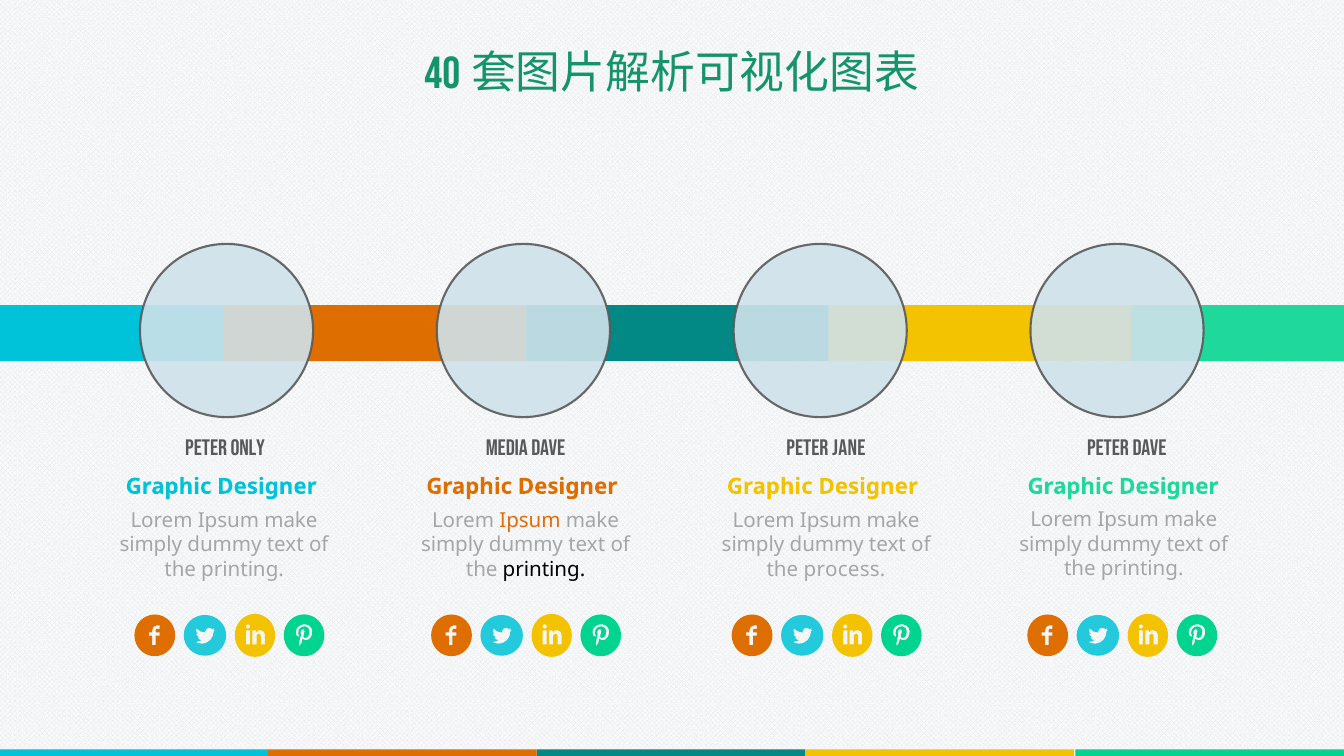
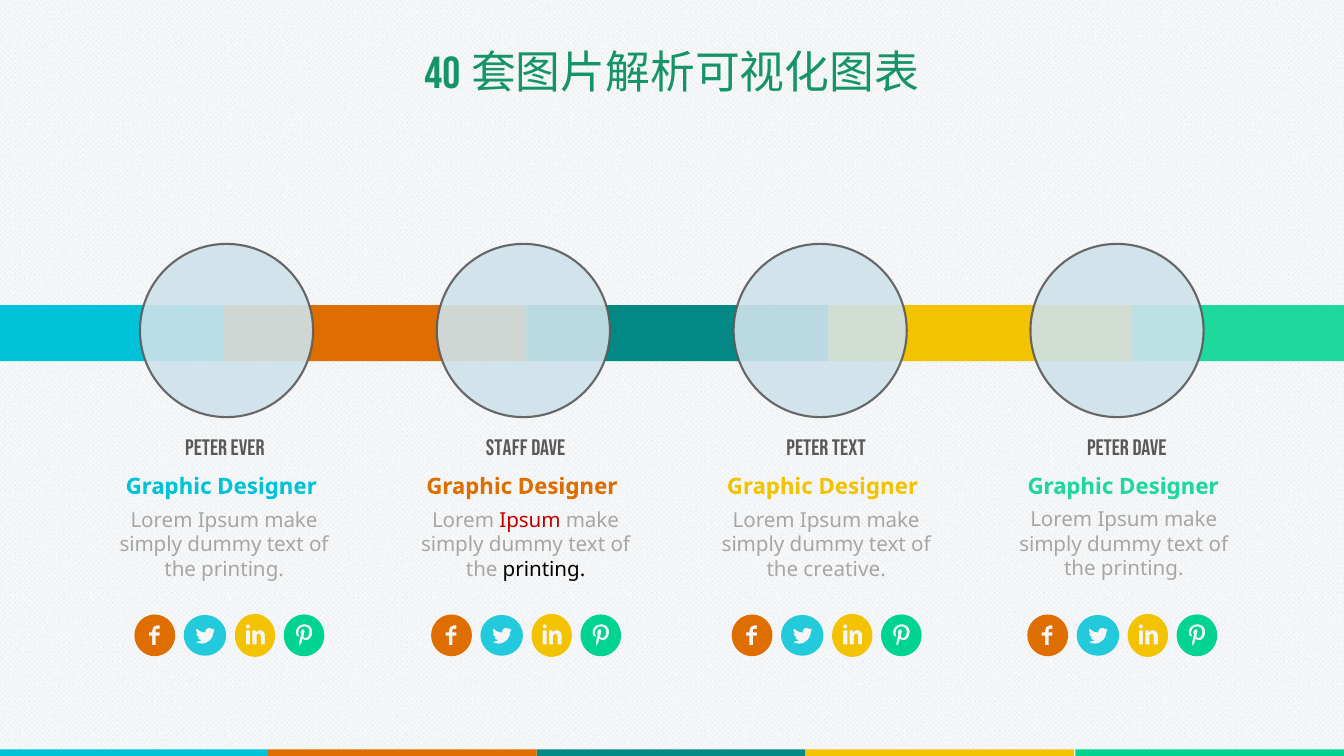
ONLY: ONLY -> EVER (248, 448)
MEDIA: MEDIA -> STAFF (507, 448)
PETER JANE: JANE -> TEXT (849, 448)
Ipsum colour: orange -> red (530, 520)
process: process -> creative (845, 570)
